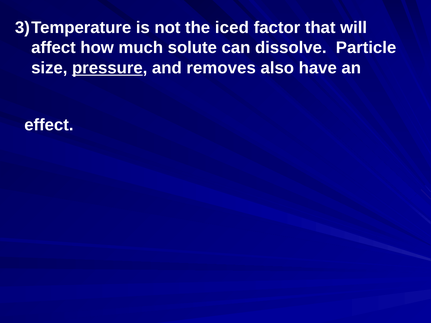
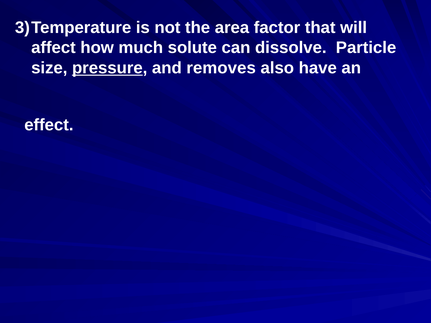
iced: iced -> area (232, 28)
